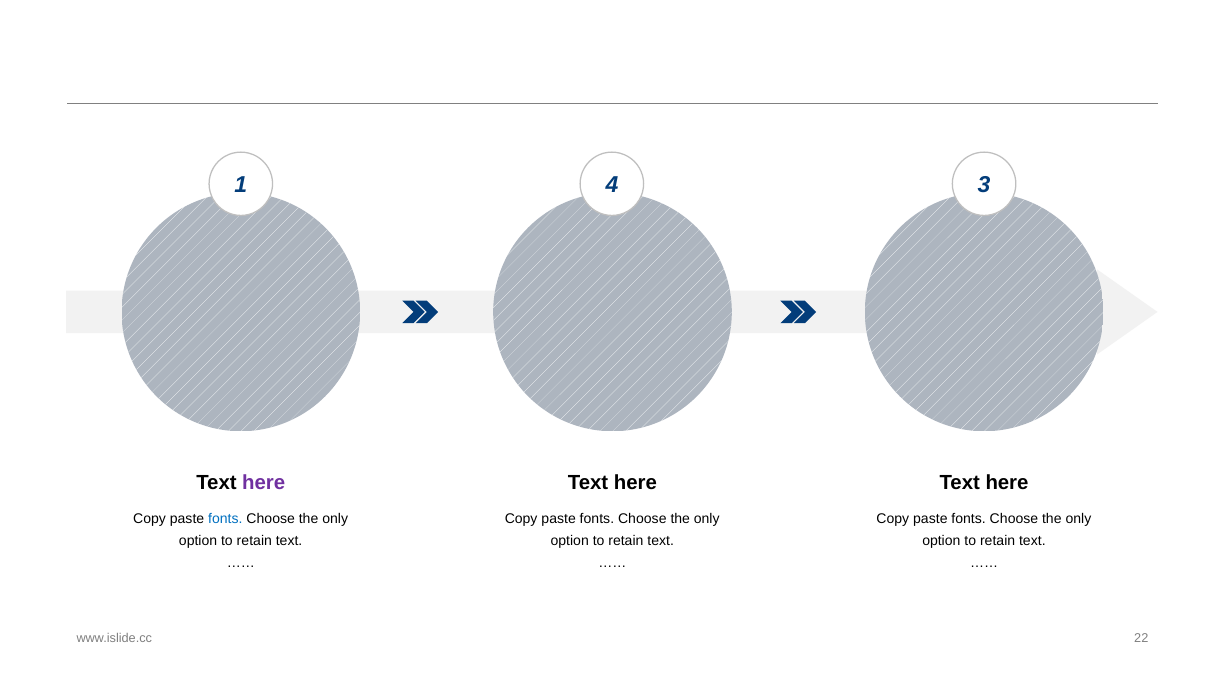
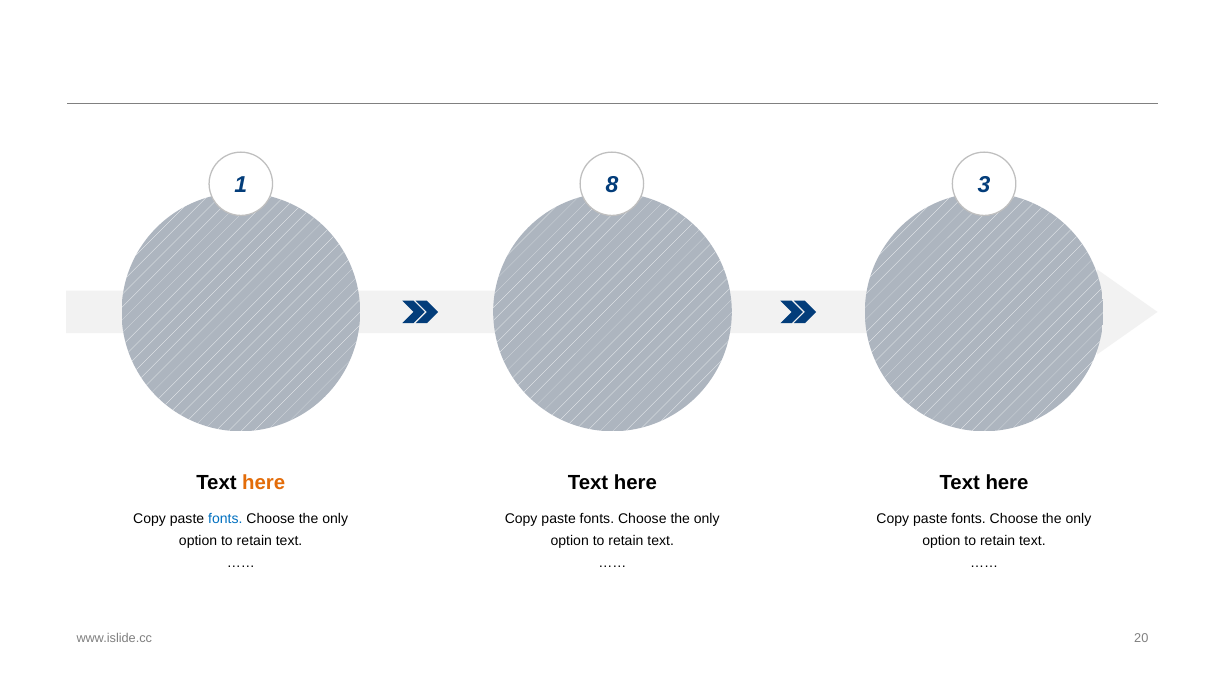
4: 4 -> 8 (612, 185)
here colour: purple -> orange (264, 482)
22: 22 -> 20 (1141, 638)
